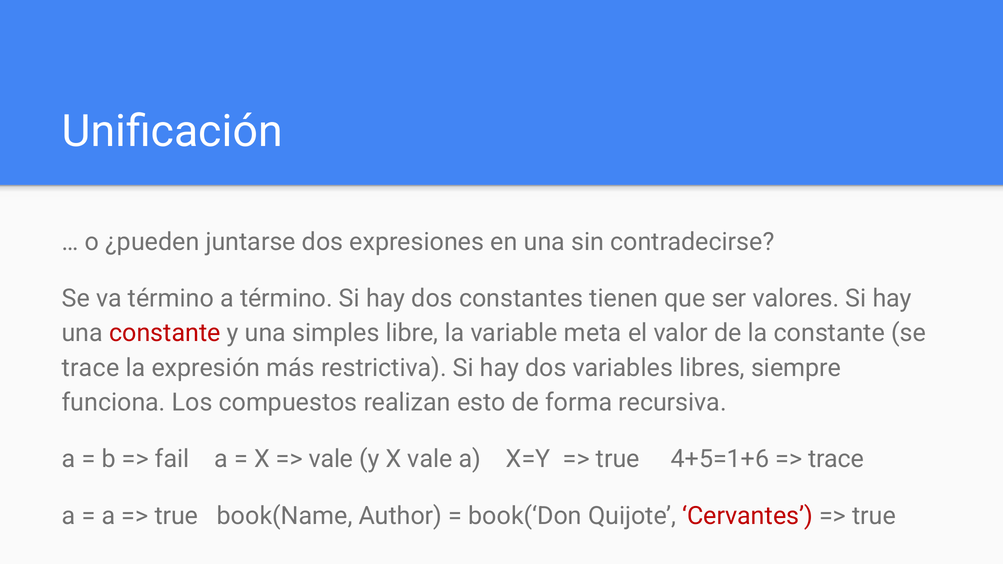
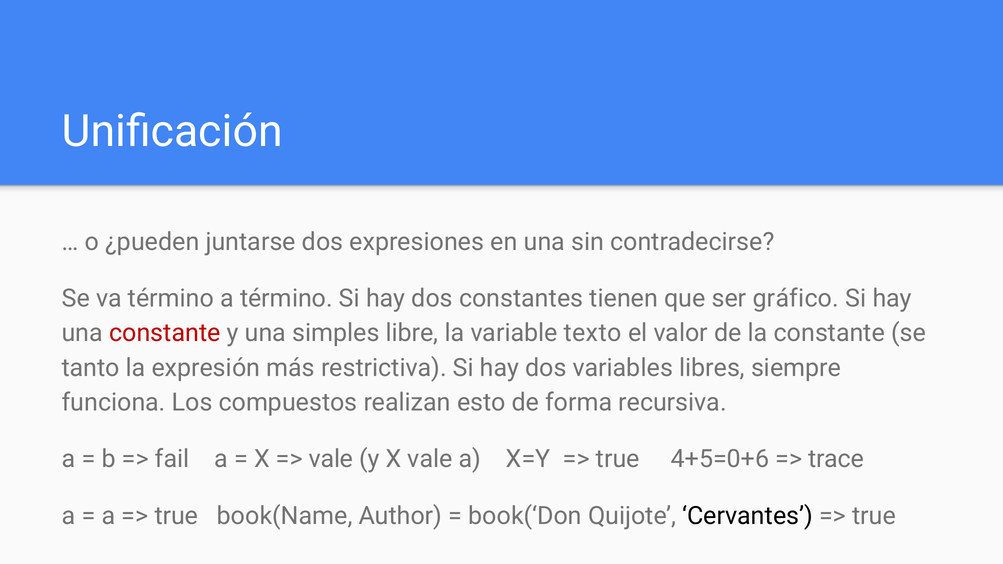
valores: valores -> gráfico (796, 299)
meta: meta -> texto (593, 333)
trace: trace -> tanto (91, 368)
4+5=1+6: 4+5=1+6 -> 4+5=0+6 (720, 459)
Cervantes colour: red -> black (748, 516)
